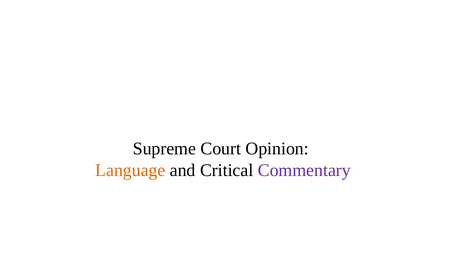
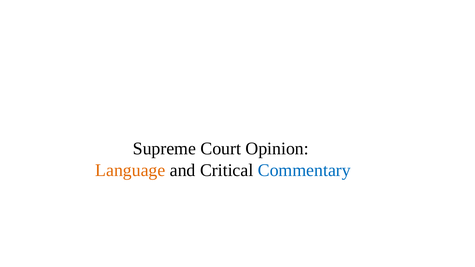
Commentary colour: purple -> blue (304, 170)
